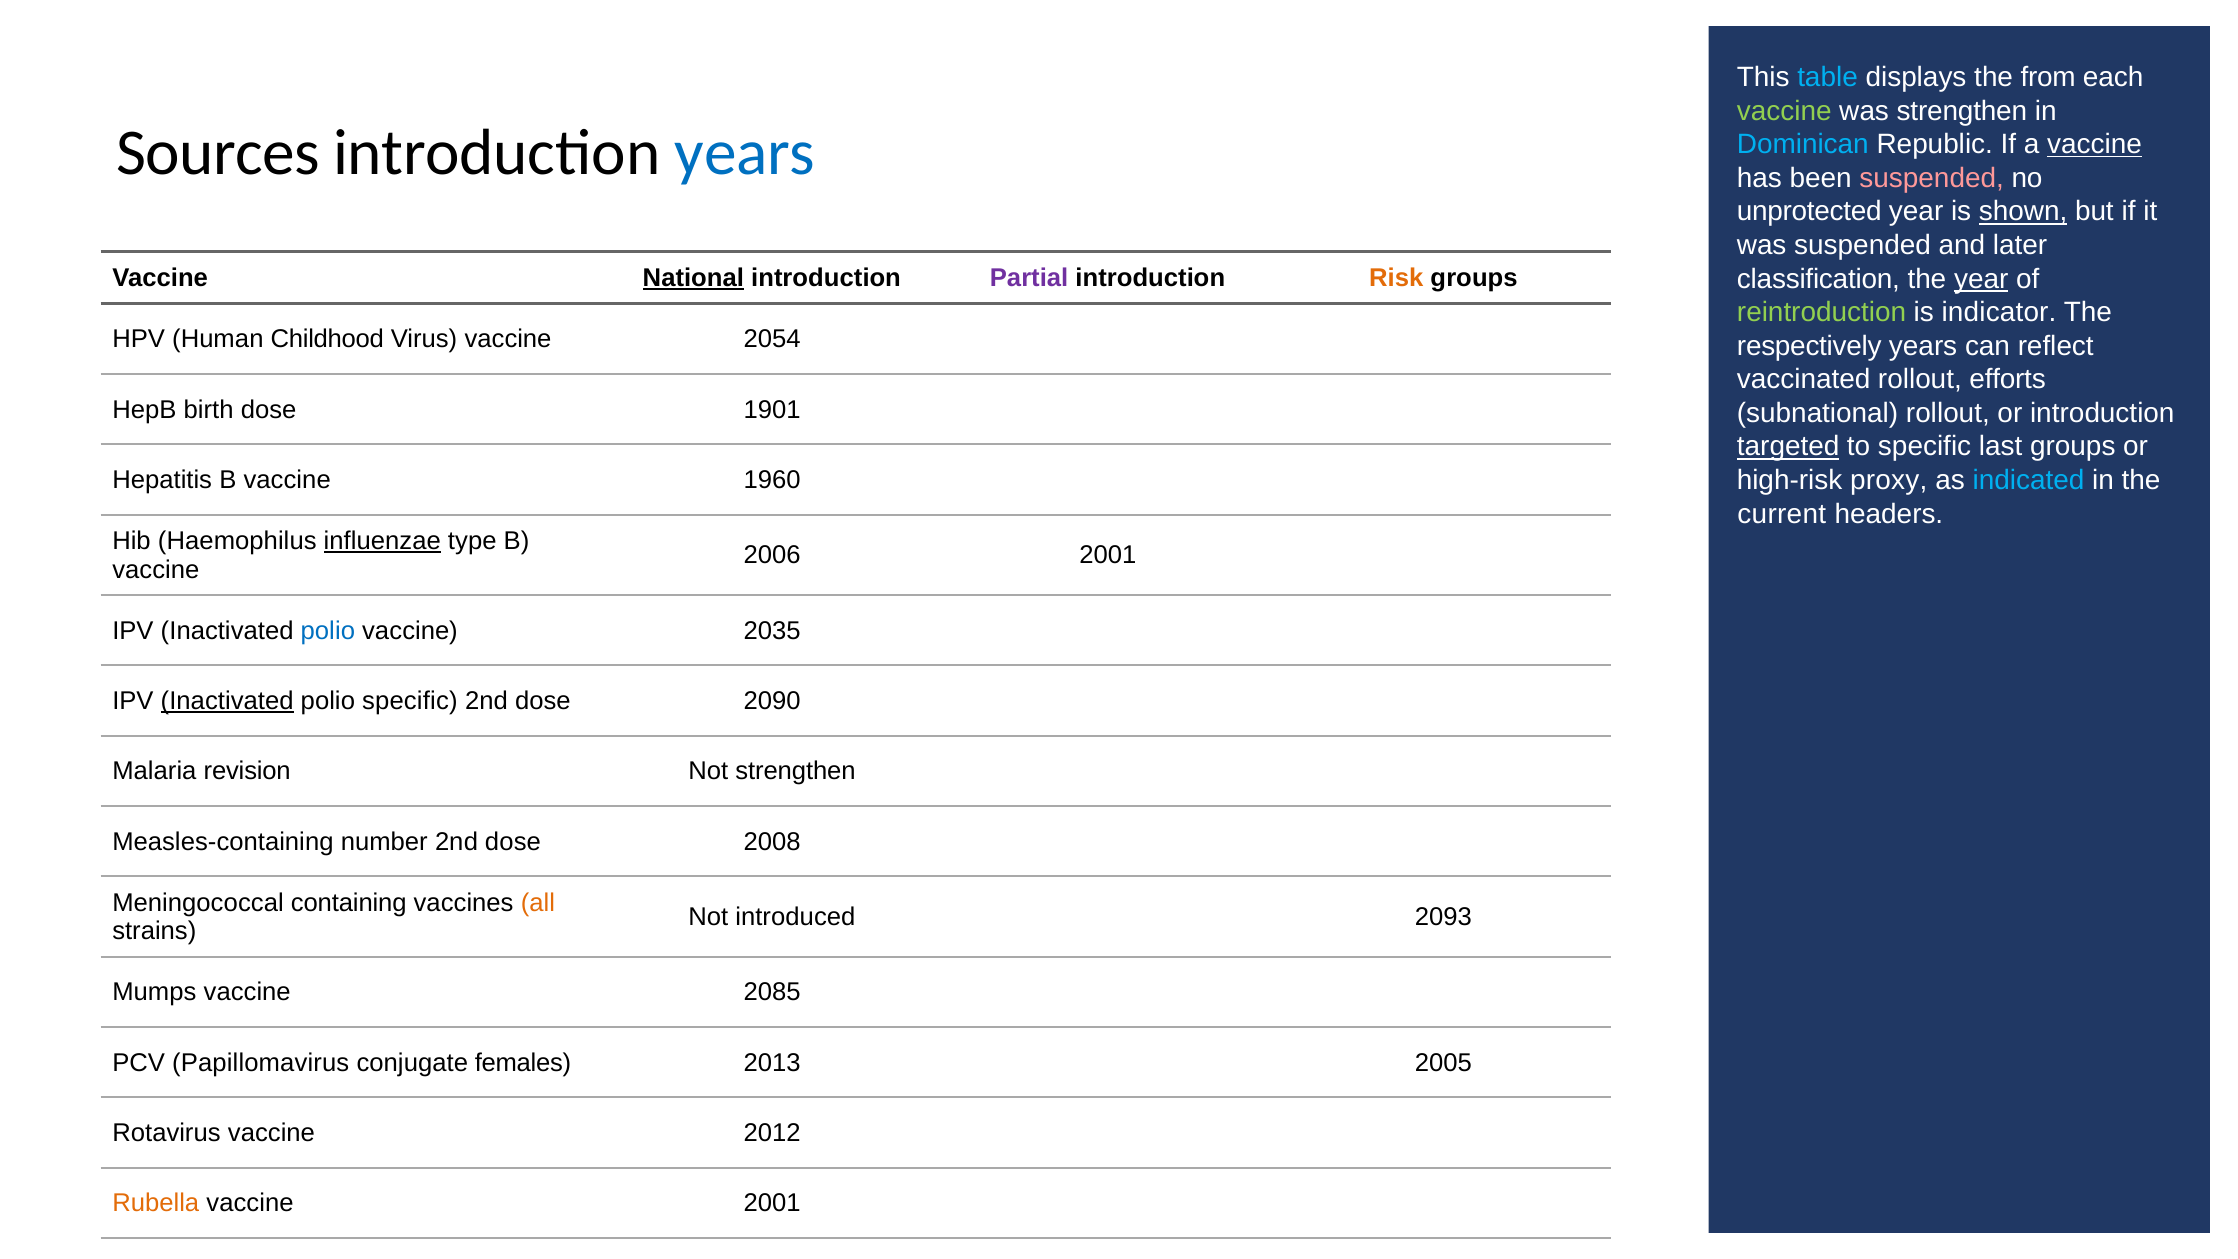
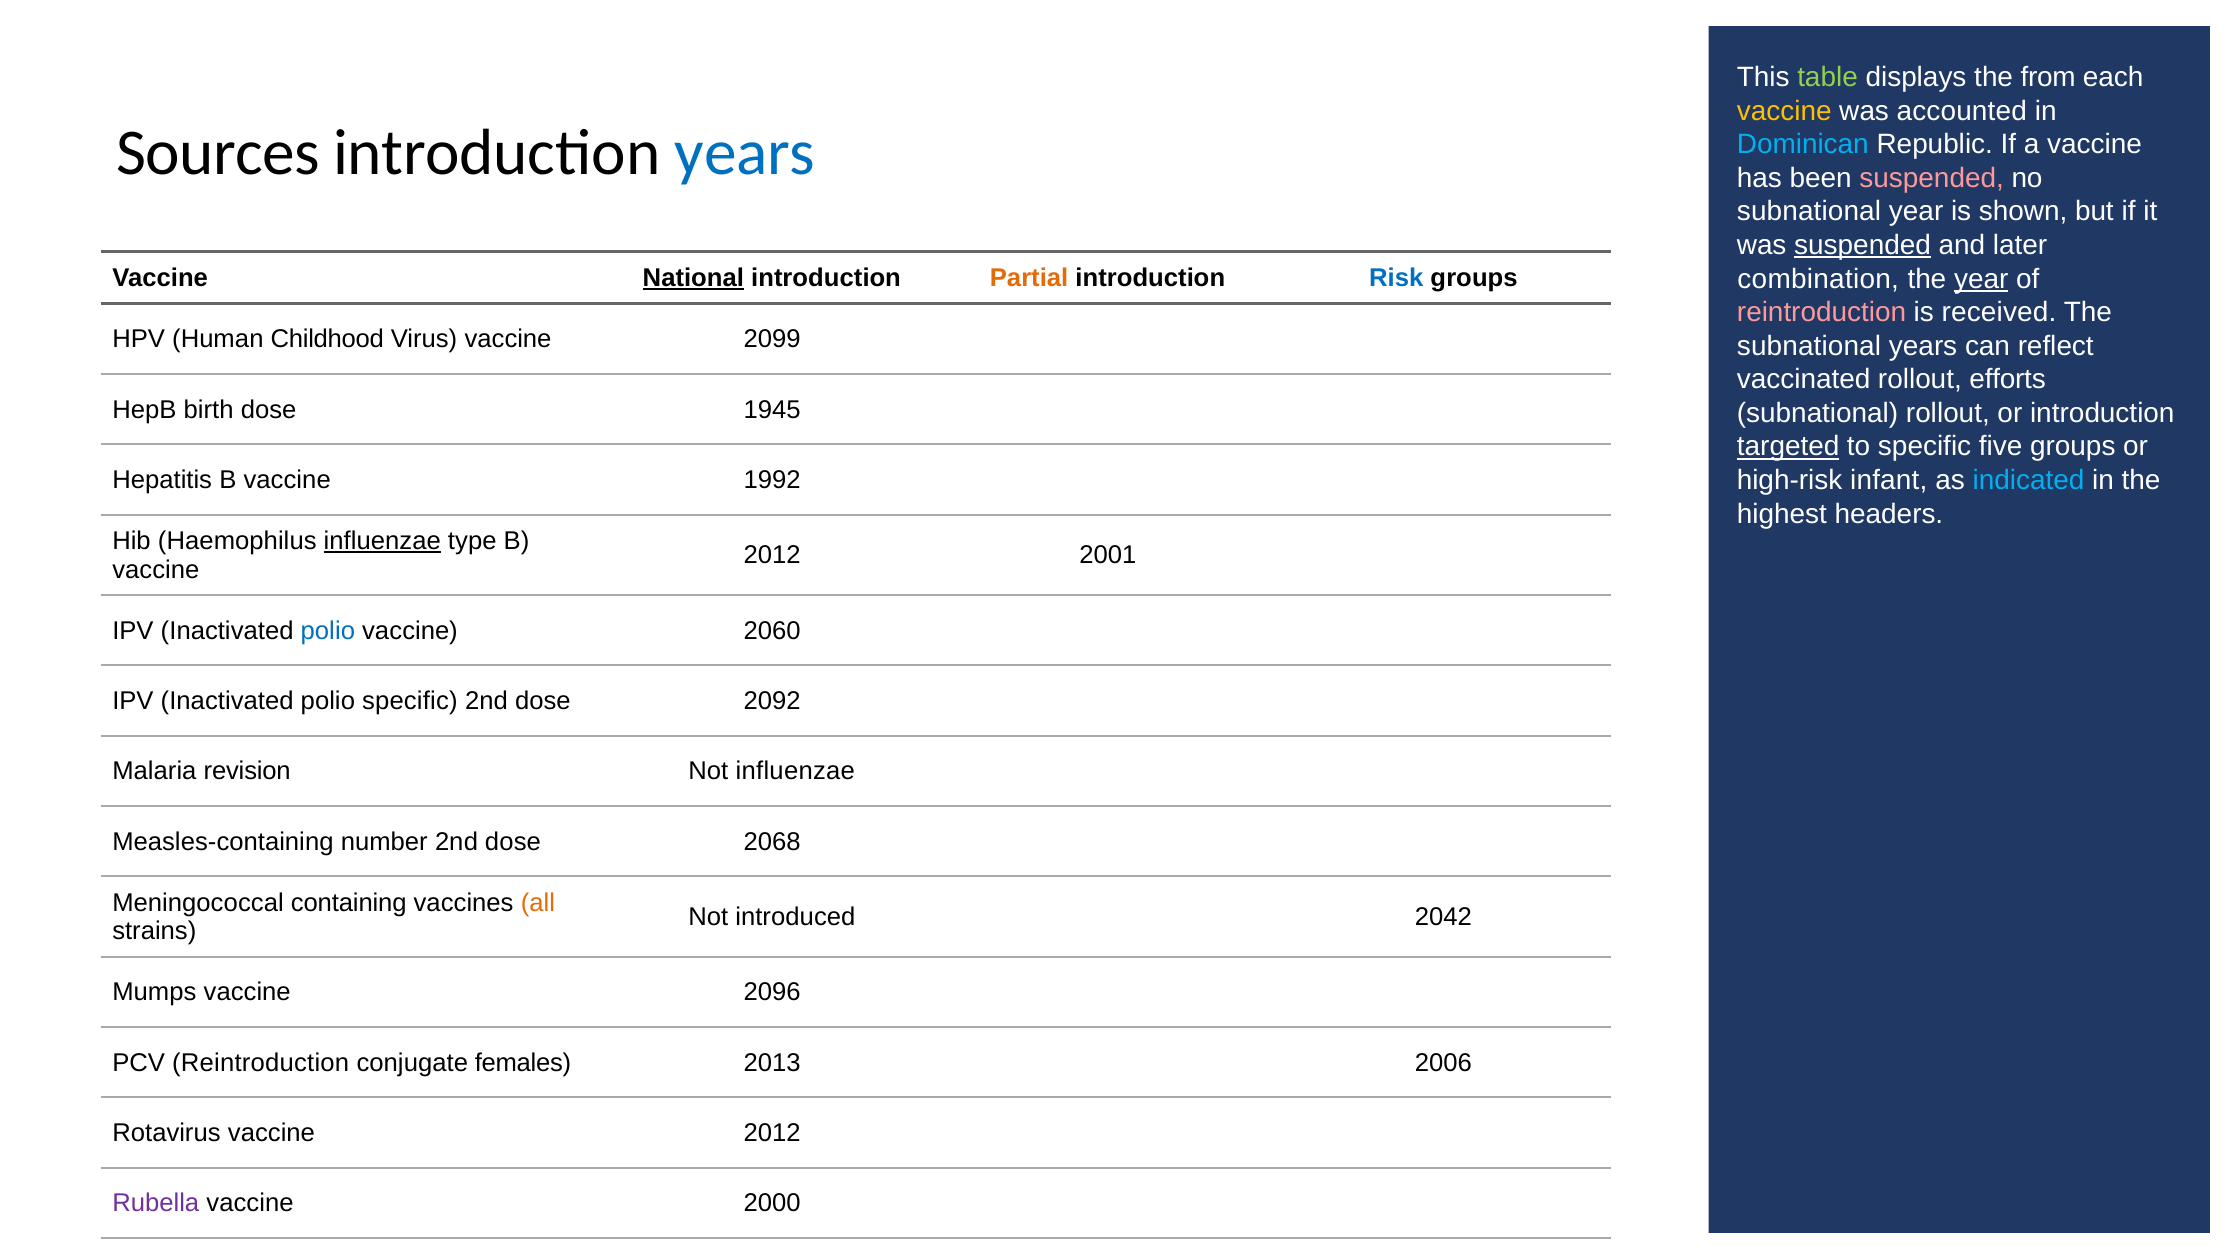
table colour: light blue -> light green (1828, 77)
vaccine colour: light green -> yellow (1784, 111)
was strengthen: strengthen -> accounted (1962, 111)
vaccine underline: present -> none (2095, 144)
unprotected: unprotected -> subnational (1809, 212)
shown underline: present -> none (2023, 212)
suspended underline: none -> present (1863, 245)
classification: classification -> combination (1818, 279)
Partial colour: purple -> orange (1029, 278)
Risk colour: orange -> blue (1396, 278)
reintroduction colour: light green -> pink (1822, 312)
indicator: indicator -> received (1999, 312)
2054: 2054 -> 2099 (772, 339)
respectively: respectively -> subnational (1809, 346)
1901: 1901 -> 1945 (772, 410)
last: last -> five (2001, 447)
proxy: proxy -> infant (1889, 480)
1960: 1960 -> 1992 (772, 480)
current: current -> highest (1782, 514)
2006: 2006 -> 2012 (772, 555)
2035: 2035 -> 2060 (772, 631)
Inactivated underline: present -> none (227, 701)
2090: 2090 -> 2092 (772, 701)
Not strengthen: strengthen -> influenzae (795, 771)
2008: 2008 -> 2068 (772, 842)
2093: 2093 -> 2042 (1443, 917)
2085: 2085 -> 2096 (772, 992)
PCV Papillomavirus: Papillomavirus -> Reintroduction (261, 1063)
2005: 2005 -> 2006 (1443, 1063)
Rubella colour: orange -> purple (156, 1203)
vaccine 2001: 2001 -> 2000 (772, 1203)
